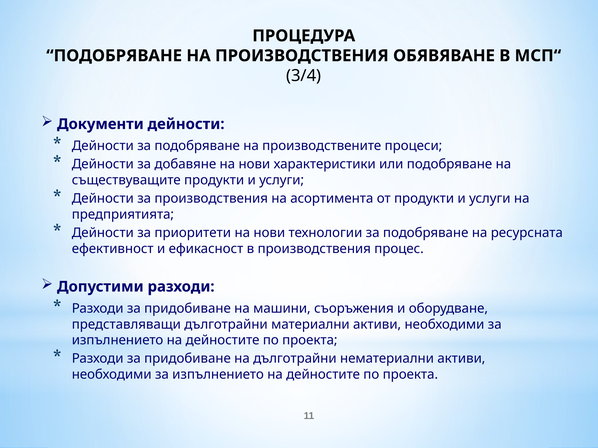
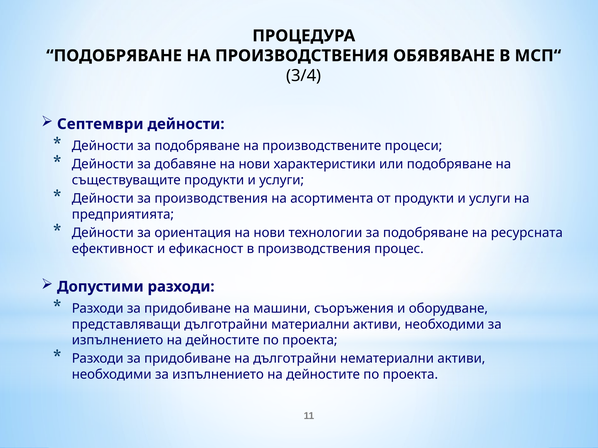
Документи: Документи -> Септември (100, 124)
приоритети: приоритети -> ориентация (193, 233)
